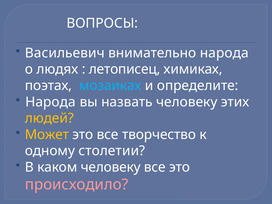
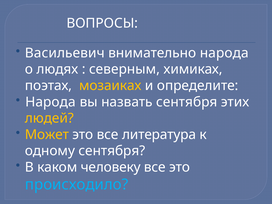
летописец: летописец -> северным (124, 69)
мозаиках colour: light blue -> yellow (110, 86)
назвать человеку: человеку -> сентября (187, 102)
творчество: творчество -> литература (159, 135)
одному столетии: столетии -> сентября (112, 151)
происходило colour: pink -> light blue (77, 185)
